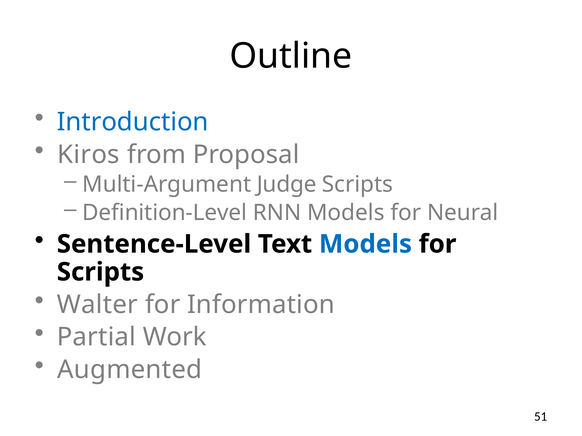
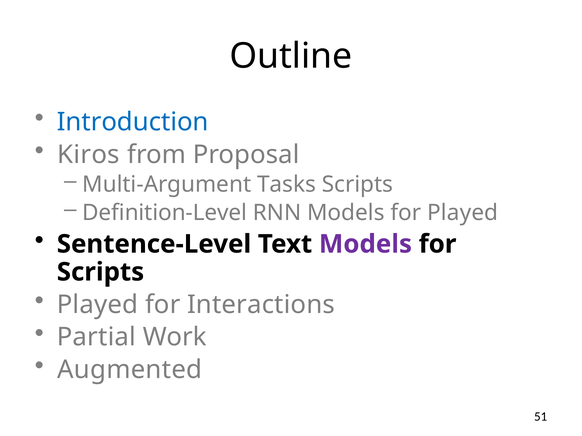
Judge: Judge -> Tasks (287, 185)
for Neural: Neural -> Played (463, 213)
Models colour: blue -> purple (365, 244)
Walter: Walter -> Played (97, 305)
Information: Information -> Interactions (261, 305)
